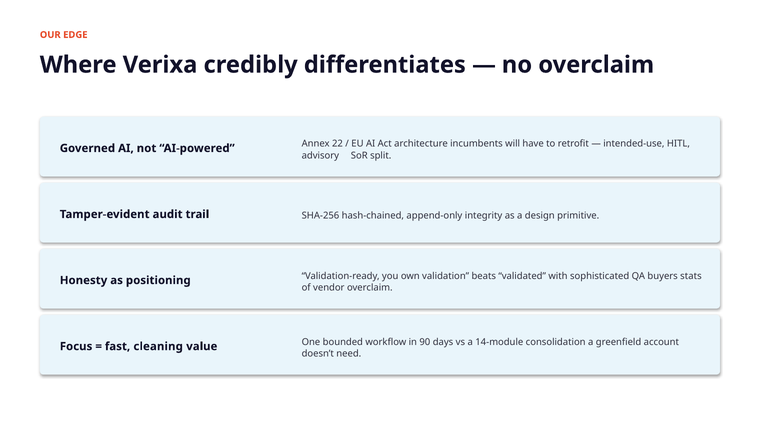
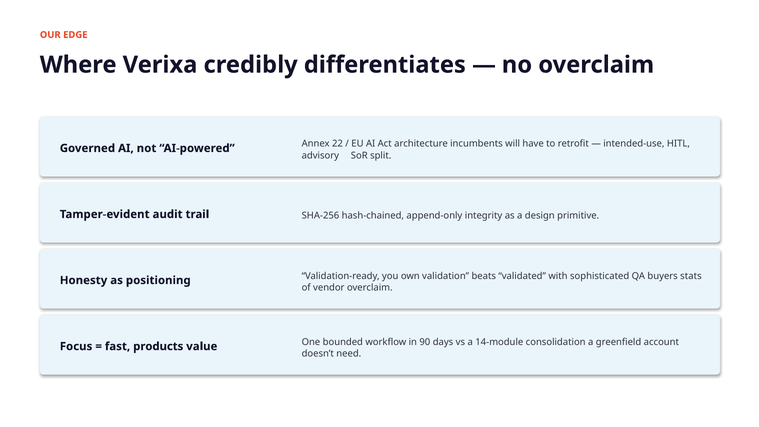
cleaning: cleaning -> products (158, 346)
